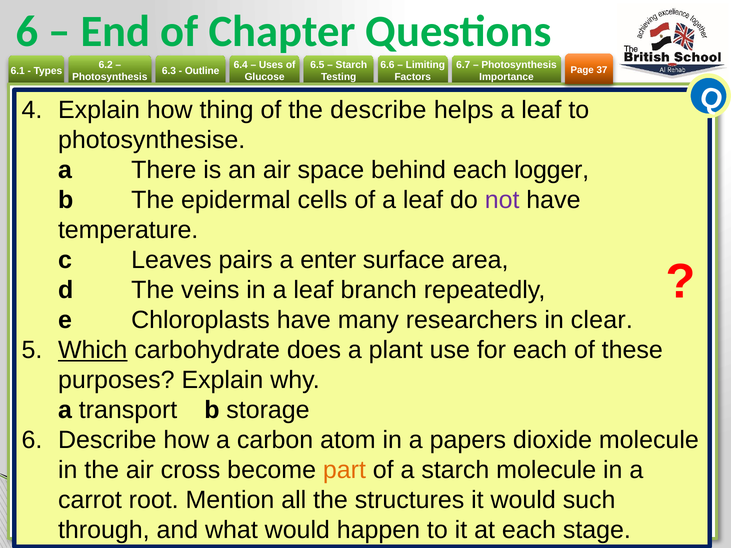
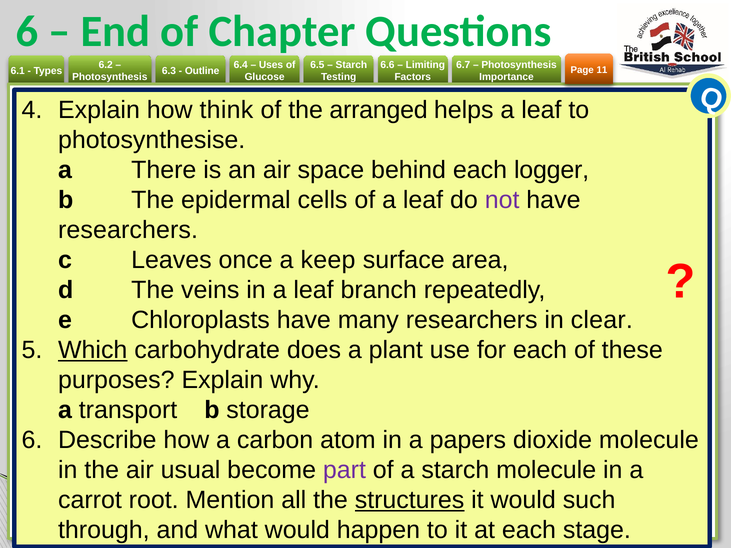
37: 37 -> 11 (602, 70)
thing: thing -> think (226, 110)
the describe: describe -> arranged (379, 110)
temperature: temperature -> researchers (128, 230)
pairs: pairs -> once (246, 260)
enter: enter -> keep (328, 260)
cross: cross -> usual (191, 470)
part colour: orange -> purple (344, 470)
structures underline: none -> present (410, 500)
